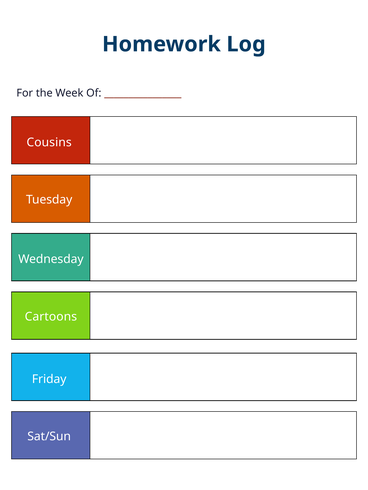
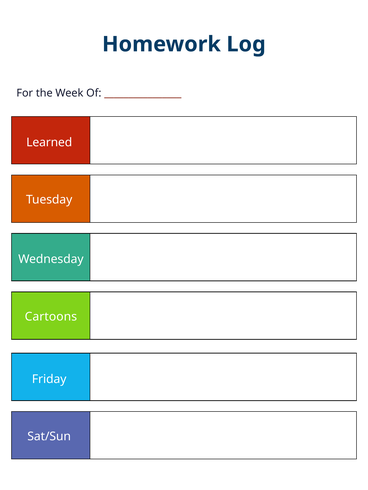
Cousins: Cousins -> Learned (49, 143)
